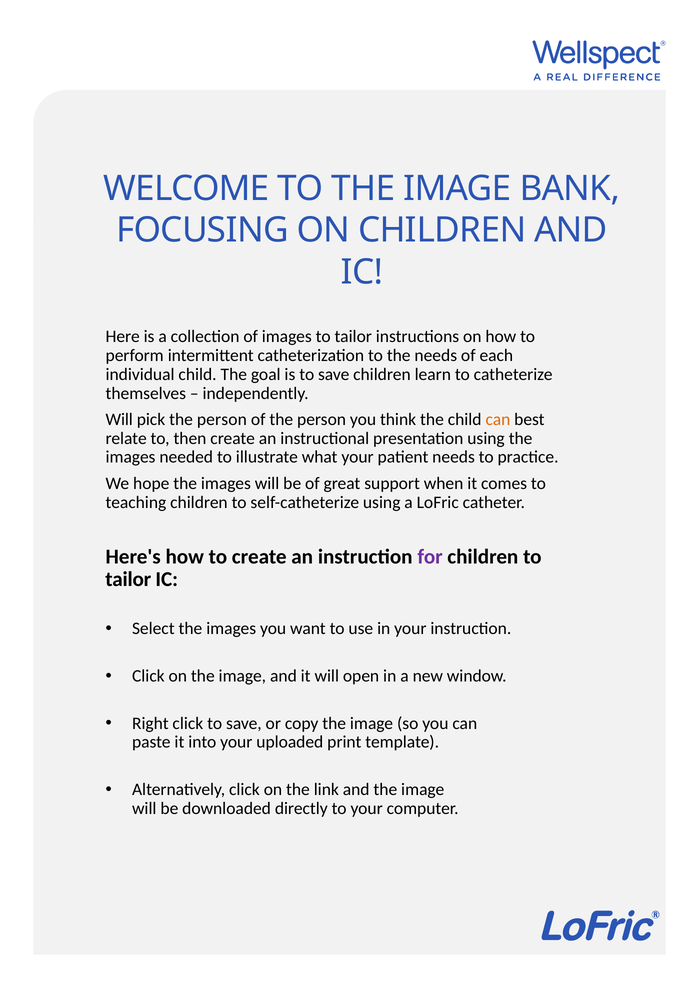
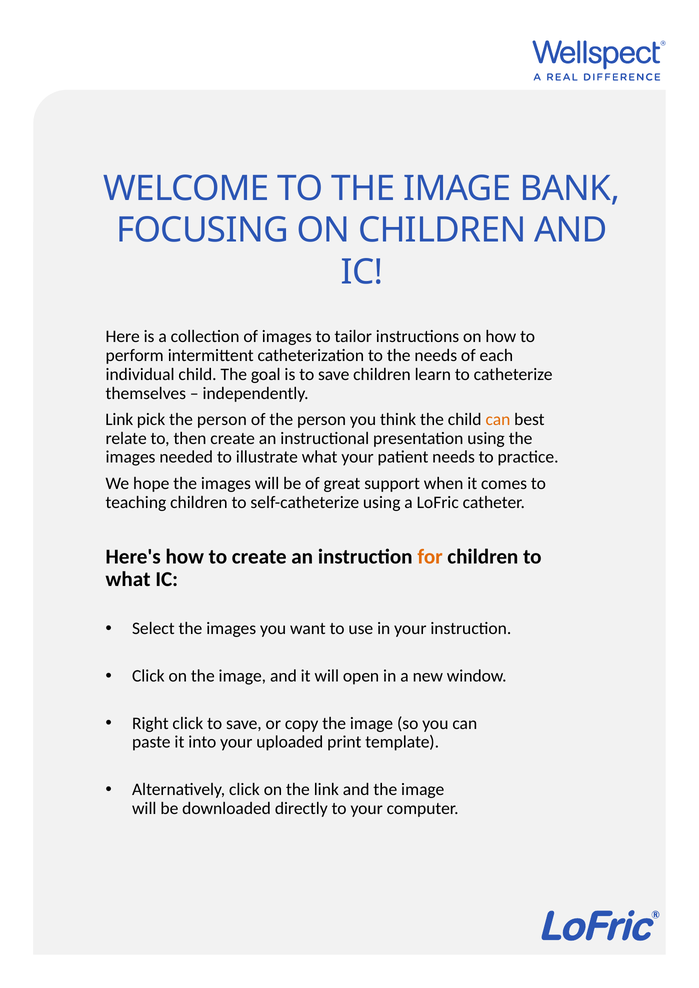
Will: Will -> Link (119, 420)
for colour: purple -> orange (430, 557)
tailor: tailor -> what (128, 580)
